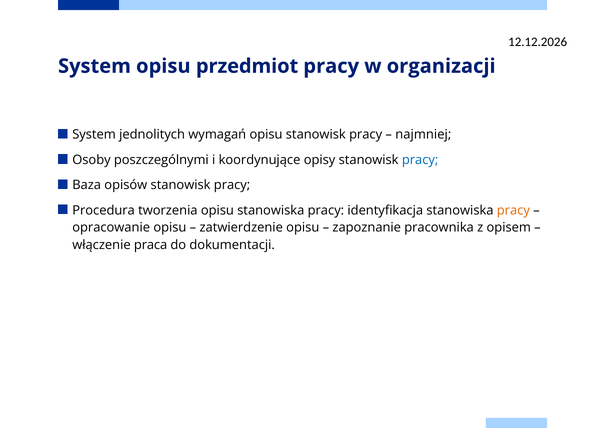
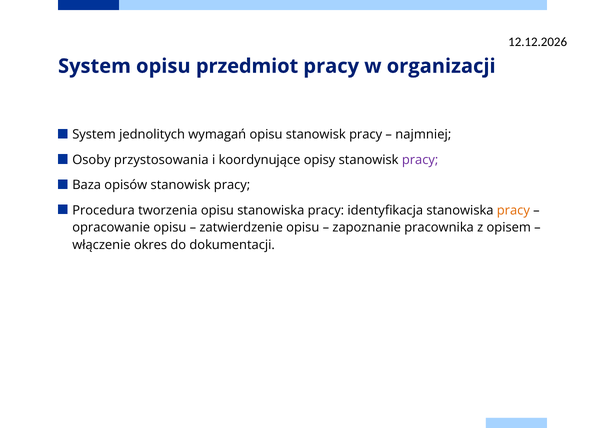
poszczególnymi: poszczególnymi -> przystosowania (161, 160)
pracy colour: blue -> purple (420, 160)
praca: praca -> okres (151, 245)
